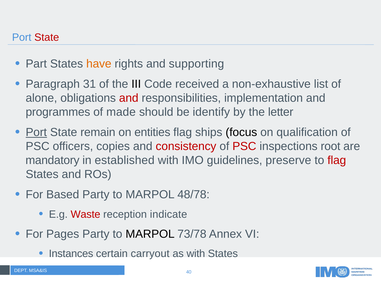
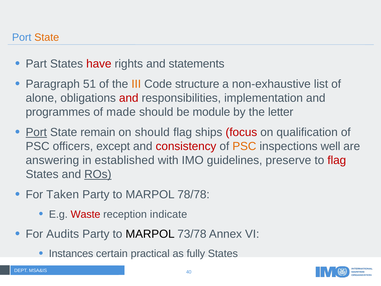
State colour: red -> orange (47, 37)
have colour: orange -> red (99, 64)
supporting: supporting -> statements (197, 64)
31: 31 -> 51 (90, 84)
III colour: black -> orange (136, 84)
received: received -> structure (197, 84)
identify: identify -> module (211, 112)
on entities: entities -> should (152, 132)
focus colour: black -> red (241, 132)
copies: copies -> except (113, 146)
PSC colour: red -> orange (244, 146)
root: root -> well (331, 146)
mandatory: mandatory -> answering (52, 160)
ROs underline: none -> present (98, 174)
Based: Based -> Taken (63, 194)
48/78: 48/78 -> 78/78 (194, 194)
Pages: Pages -> Audits (63, 234)
carryout: carryout -> practical (150, 253)
as with: with -> fully (196, 253)
